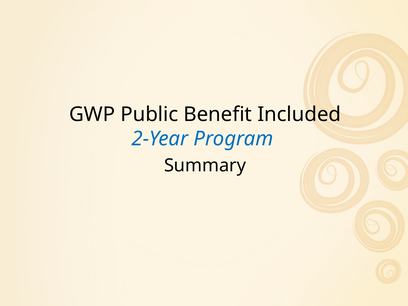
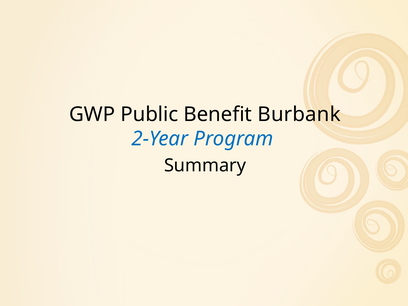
Included: Included -> Burbank (299, 114)
